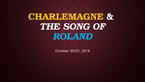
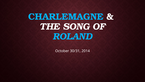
CHARLEMAGNE colour: yellow -> light blue (66, 17)
